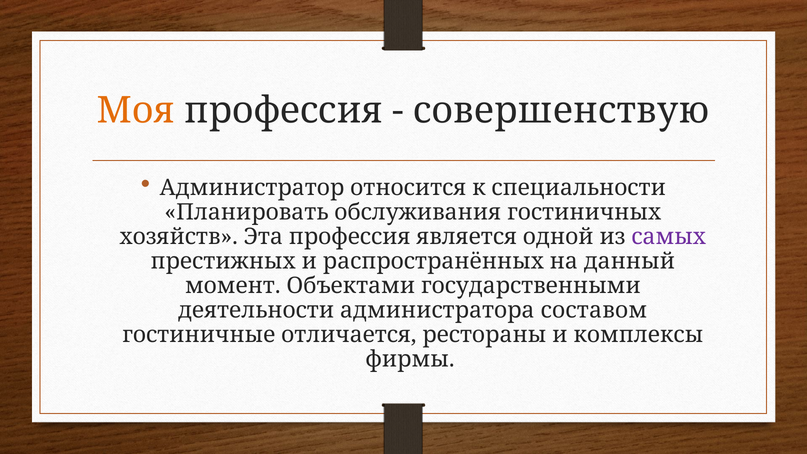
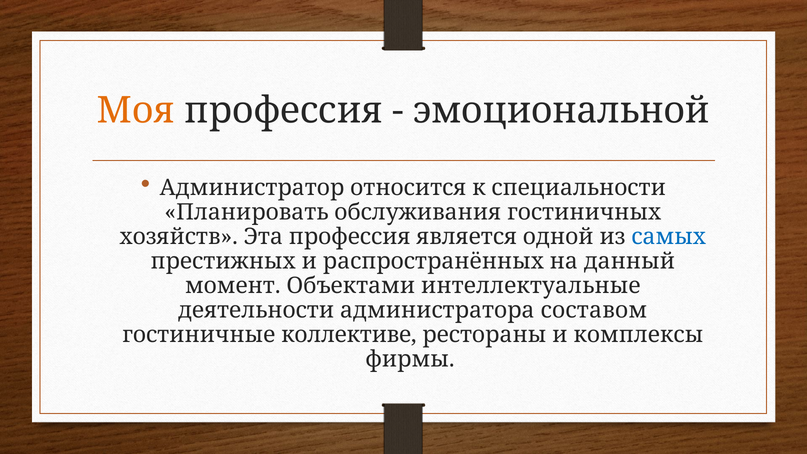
совершенствую: совершенствую -> эмоциональной (562, 111)
самых colour: purple -> blue (669, 237)
государственными: государственными -> интеллектуальные (531, 286)
отличается: отличается -> коллективе (349, 335)
